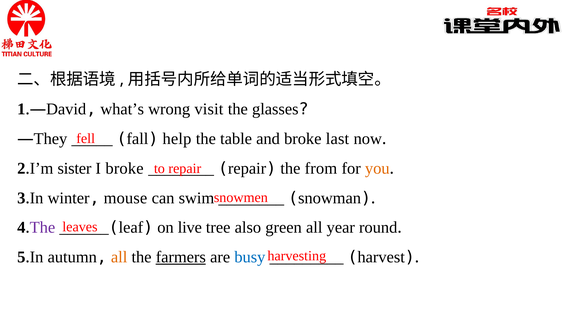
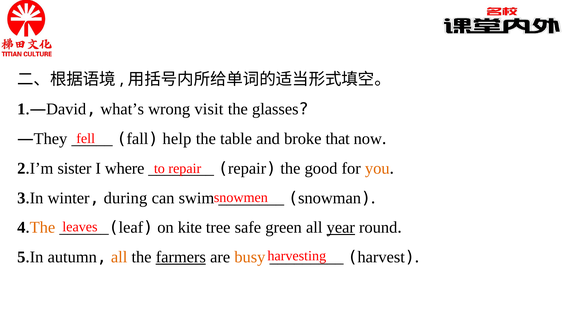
last: last -> that (338, 139)
I broke: broke -> where (125, 168)
from: from -> good (321, 168)
mouse: mouse -> during (125, 198)
The colour: purple -> orange (42, 228)
live: live -> kite (190, 228)
also: also -> safe (248, 228)
year underline: none -> present (341, 228)
busy colour: blue -> orange (250, 257)
